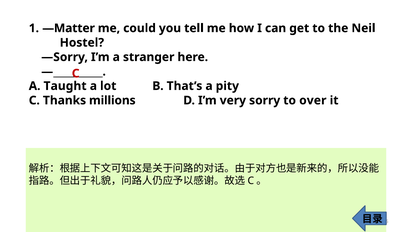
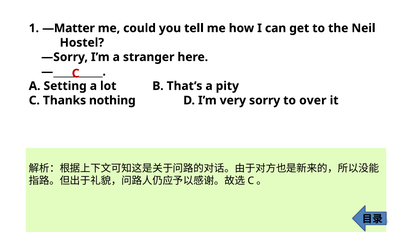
Taught: Taught -> Setting (65, 86)
millions: millions -> nothing (112, 100)
